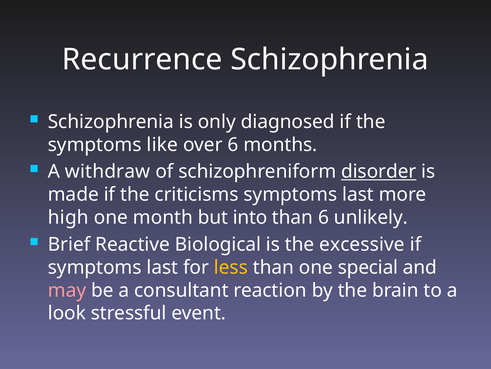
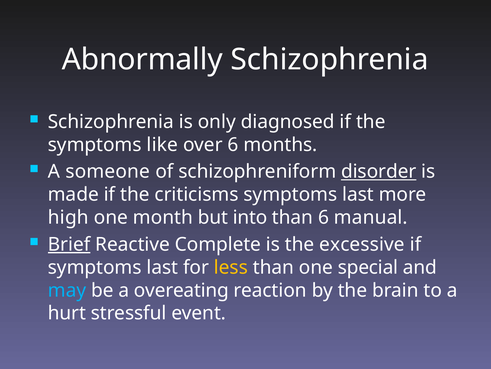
Recurrence: Recurrence -> Abnormally (142, 59)
withdraw: withdraw -> someone (108, 171)
unlikely: unlikely -> manual (371, 217)
Brief underline: none -> present (69, 244)
Biological: Biological -> Complete (218, 244)
may colour: pink -> light blue (67, 290)
consultant: consultant -> overeating (181, 290)
look: look -> hurt (67, 313)
